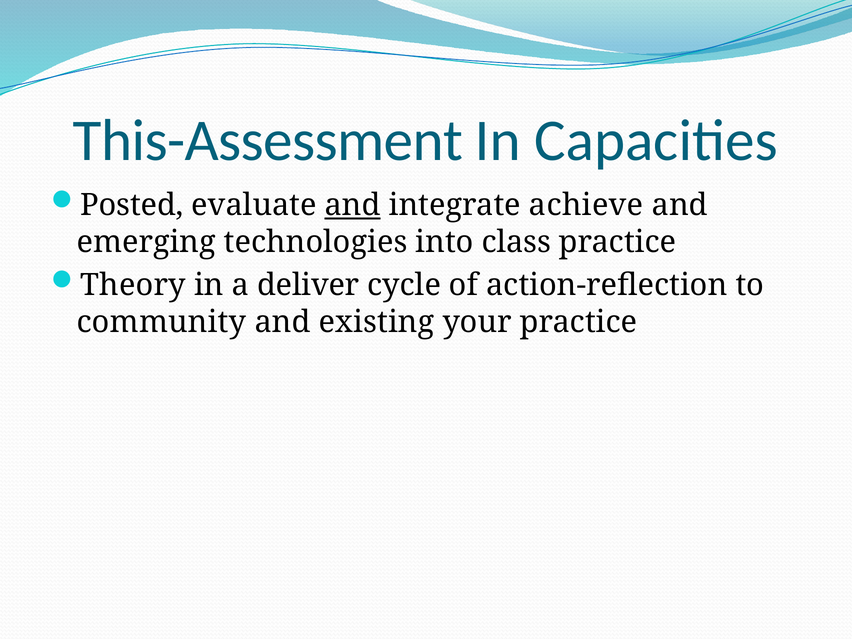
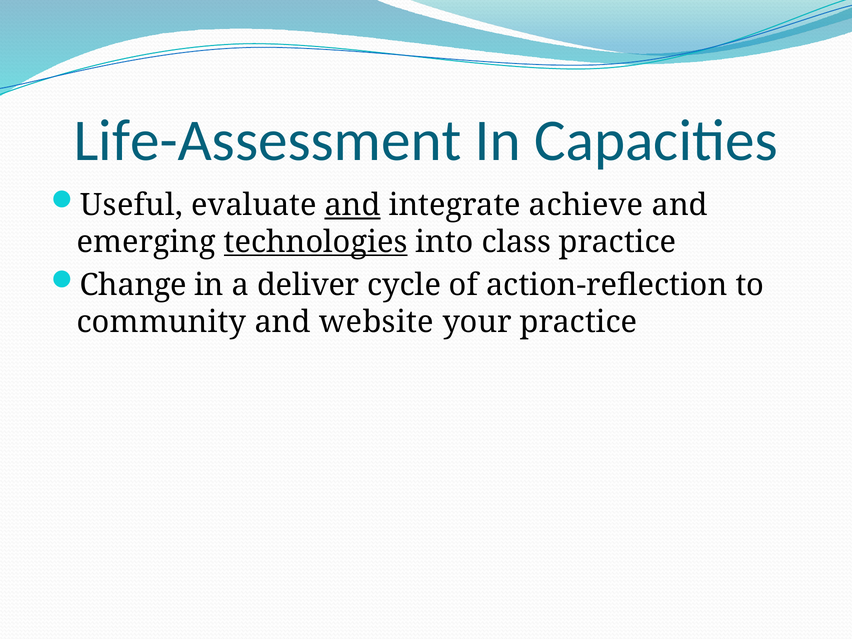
This-Assessment: This-Assessment -> Life-Assessment (268, 141)
Posted: Posted -> Useful (132, 205)
technologies underline: none -> present (316, 242)
Theory: Theory -> Change (133, 285)
existing: existing -> website (376, 322)
